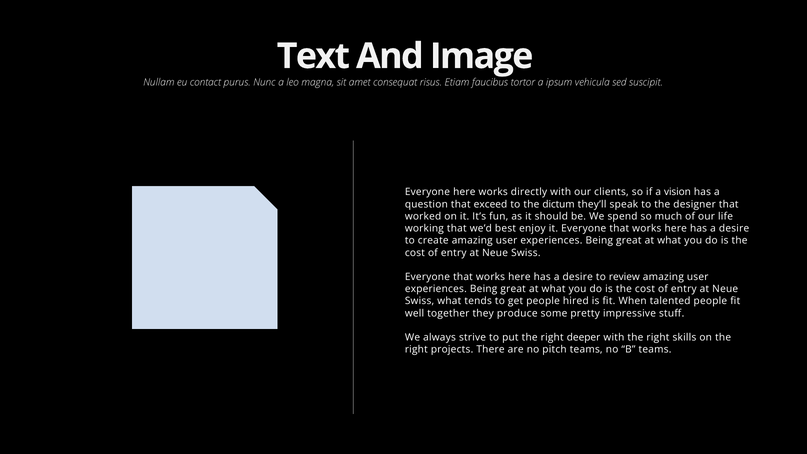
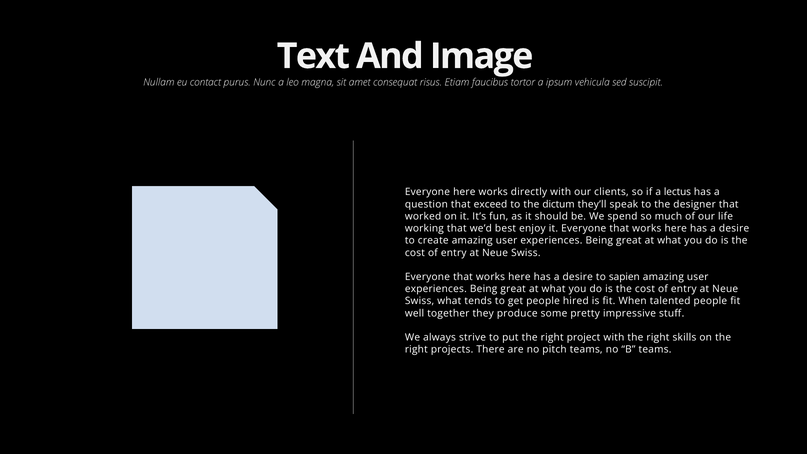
vision: vision -> lectus (677, 192)
review: review -> sapien (624, 277)
deeper: deeper -> project (583, 337)
